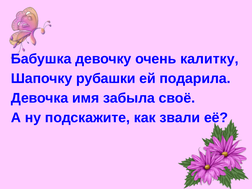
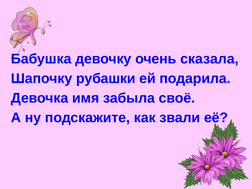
калитку: калитку -> сказала (209, 59)
